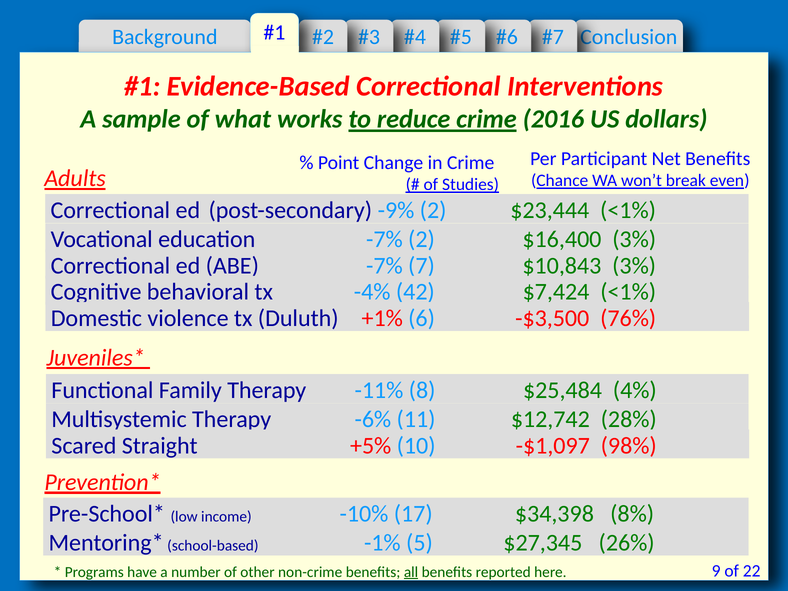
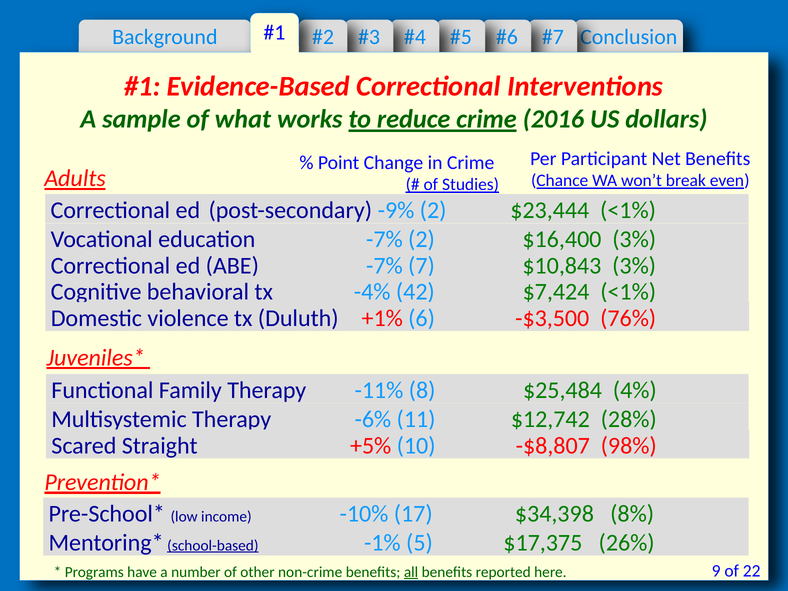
-$1,097: -$1,097 -> -$8,807 (553, 446)
school-based underline: none -> present (213, 546)
$27,345: $27,345 -> $17,375 (543, 543)
